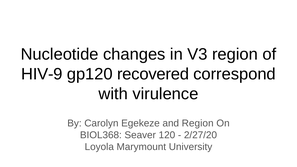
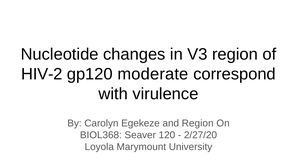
HIV-9: HIV-9 -> HIV-2 (42, 74)
recovered: recovered -> moderate (153, 74)
